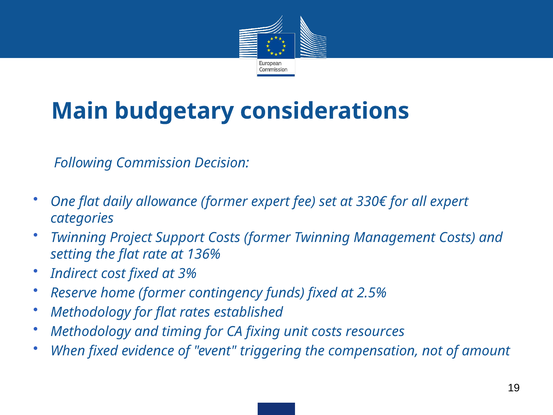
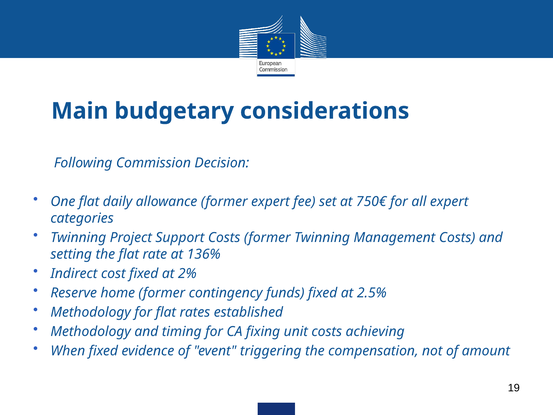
330€: 330€ -> 750€ (371, 201)
3%: 3% -> 2% (187, 273)
resources: resources -> achieving (375, 331)
